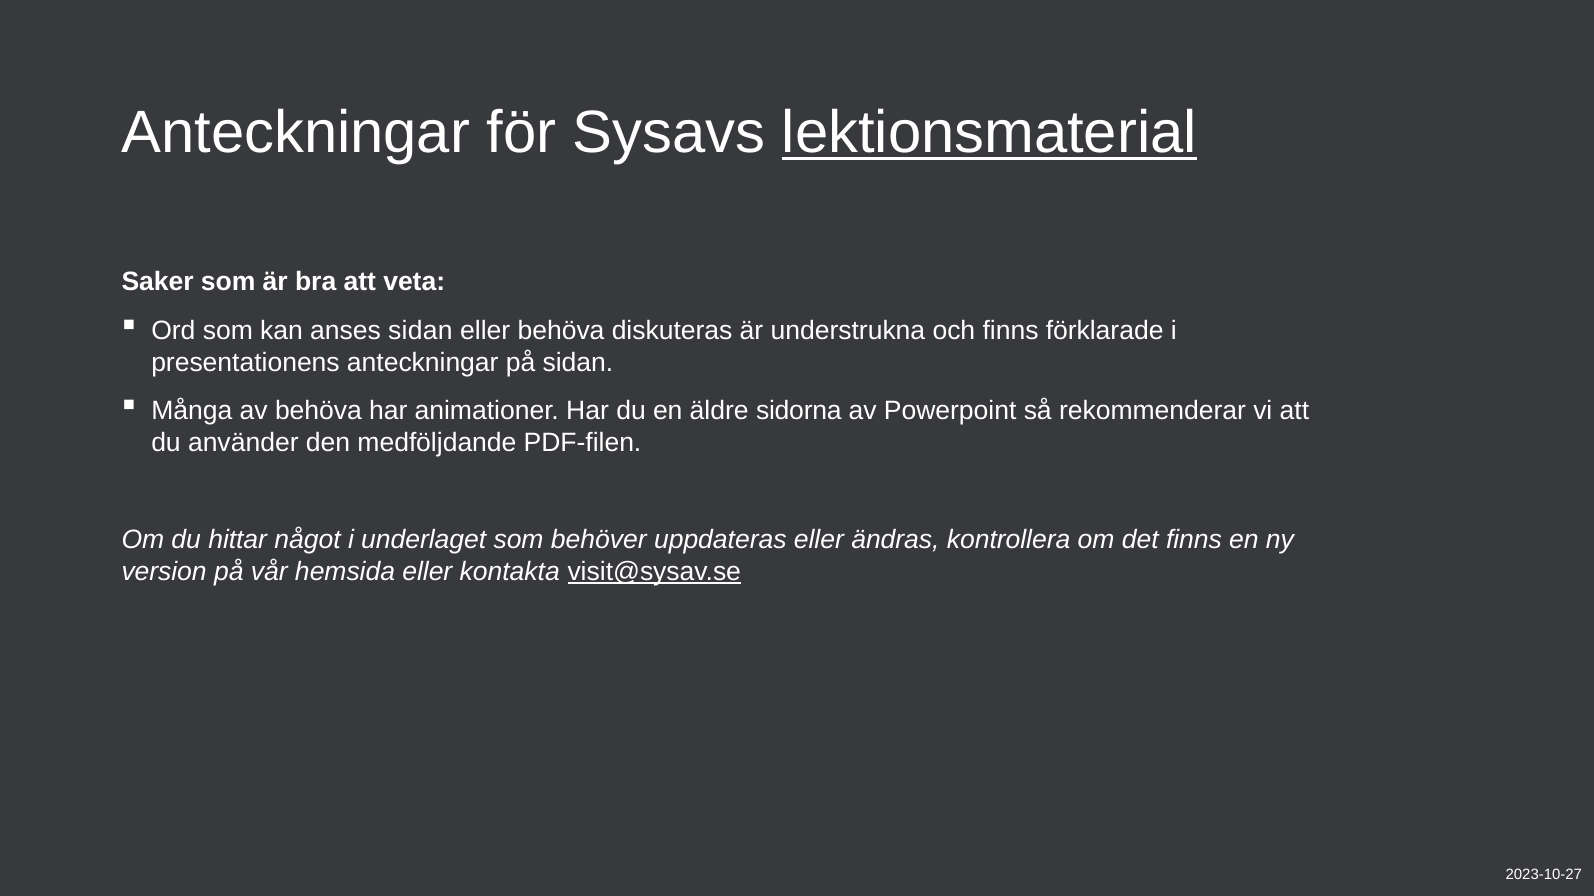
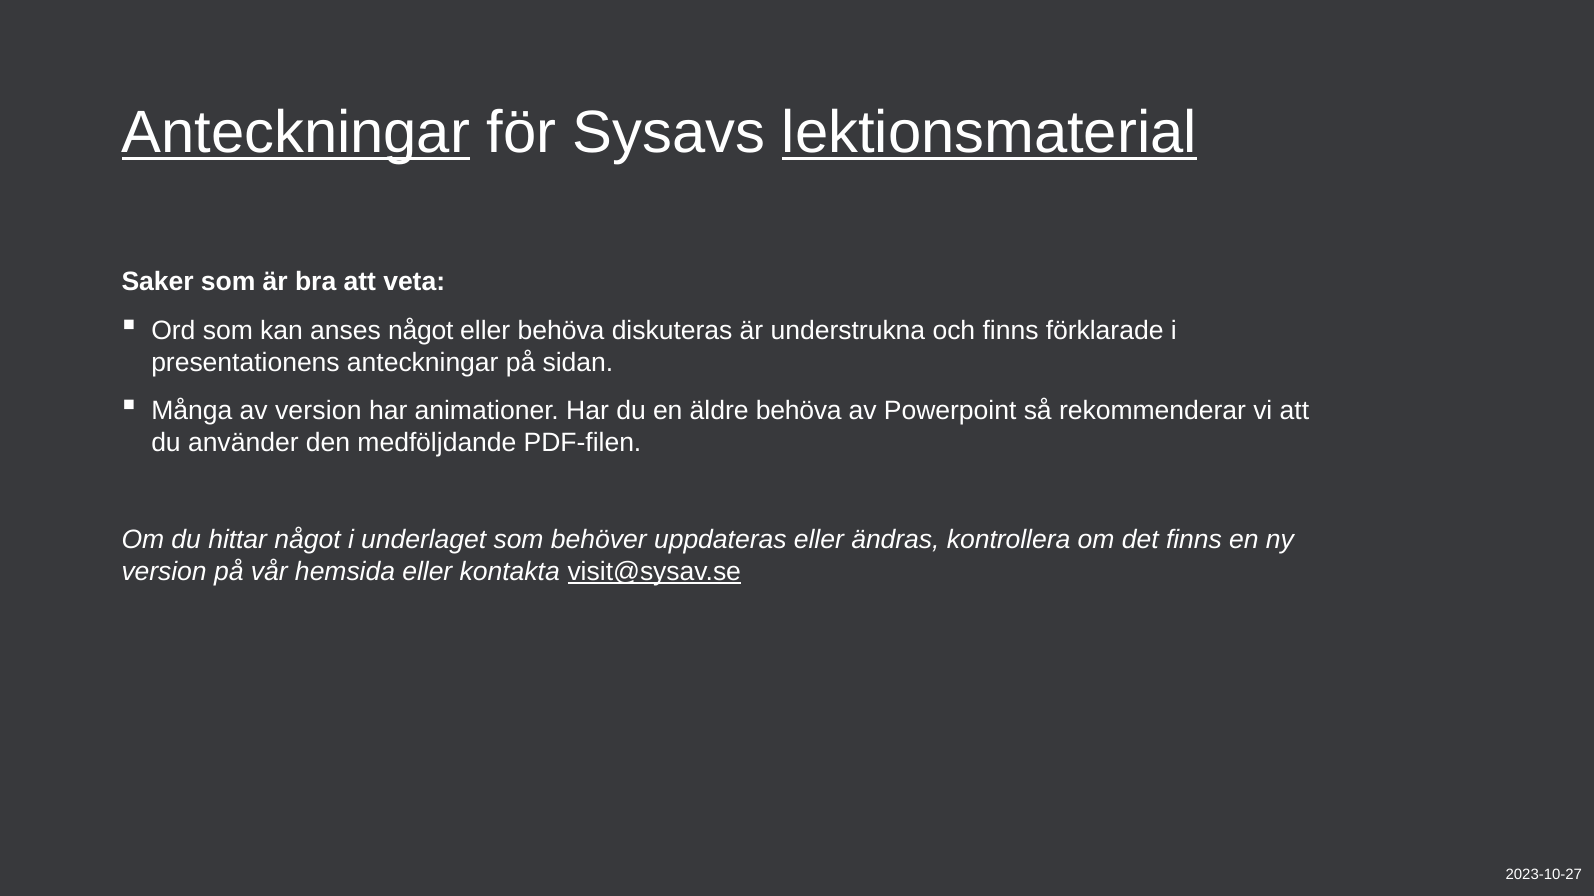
Anteckningar underline: none -> present (296, 133)
anses sidan: sidan -> något (421, 331)
av behöva: behöva -> version (318, 411)
äldre sidorna: sidorna -> behöva (799, 411)
